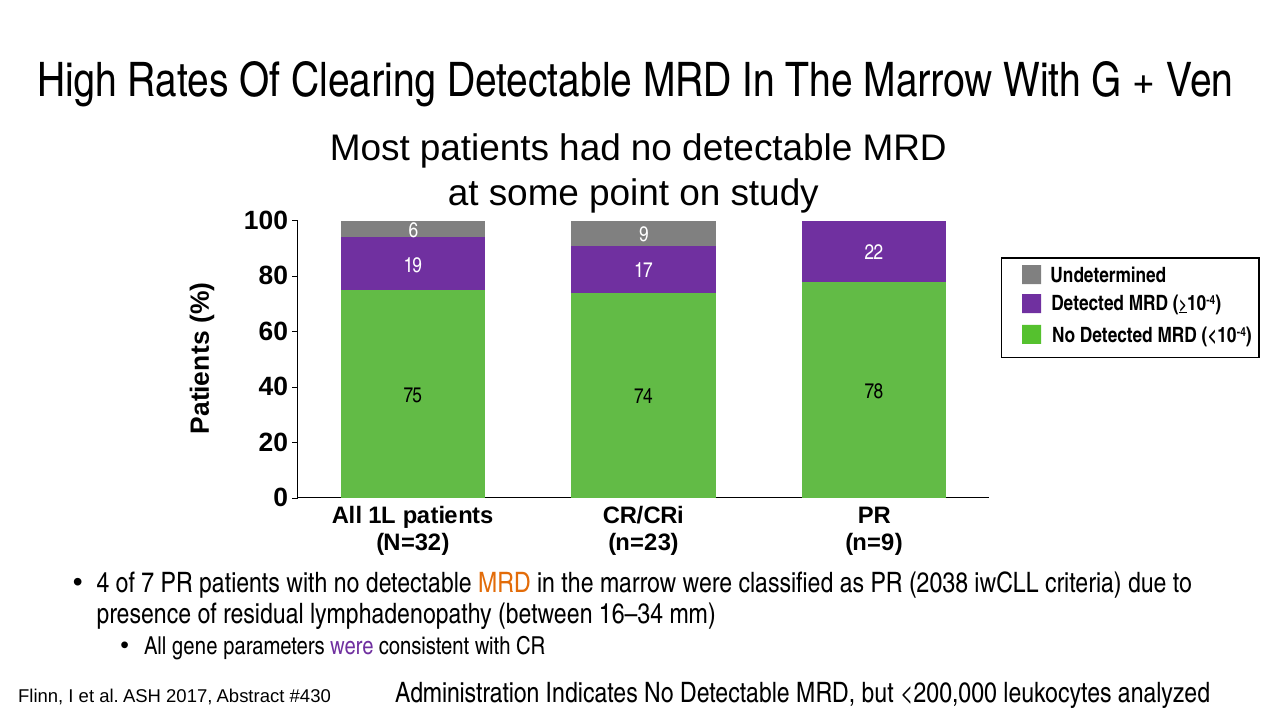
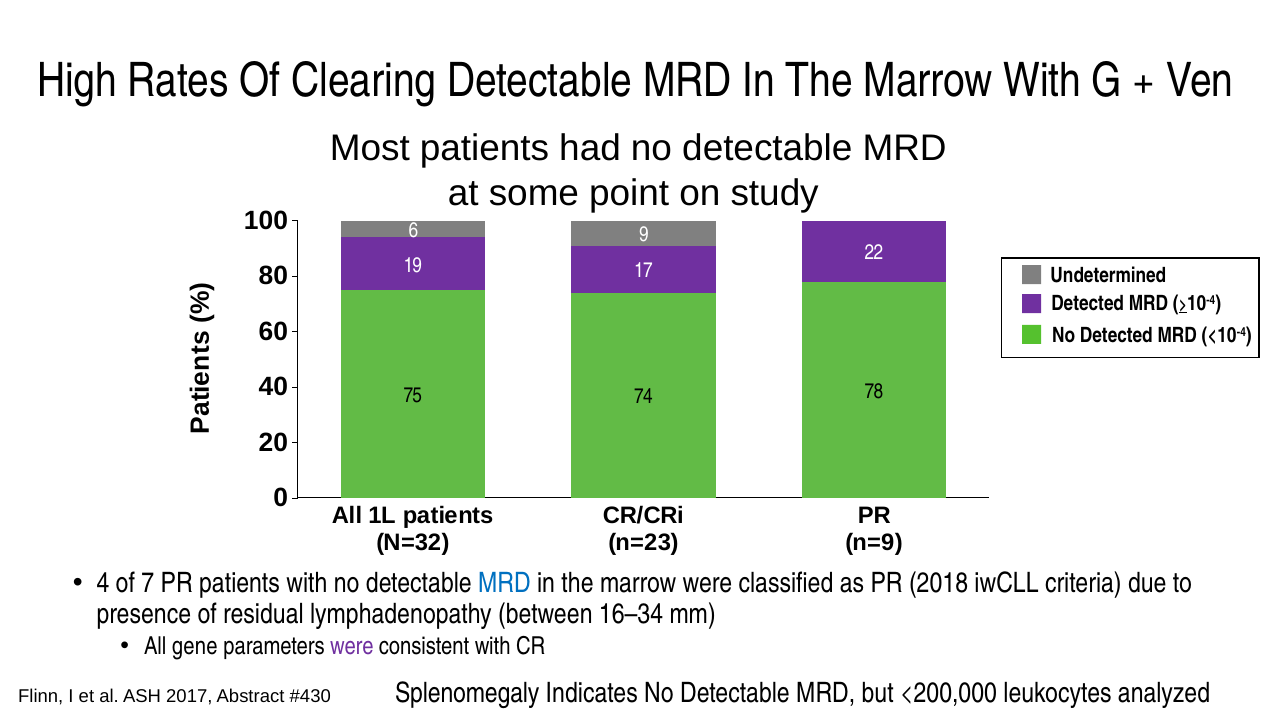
MRD colour: orange -> blue (504, 583)
2038: 2038 -> 2018 (939, 583)
Administration: Administration -> Splenomegaly (467, 693)
